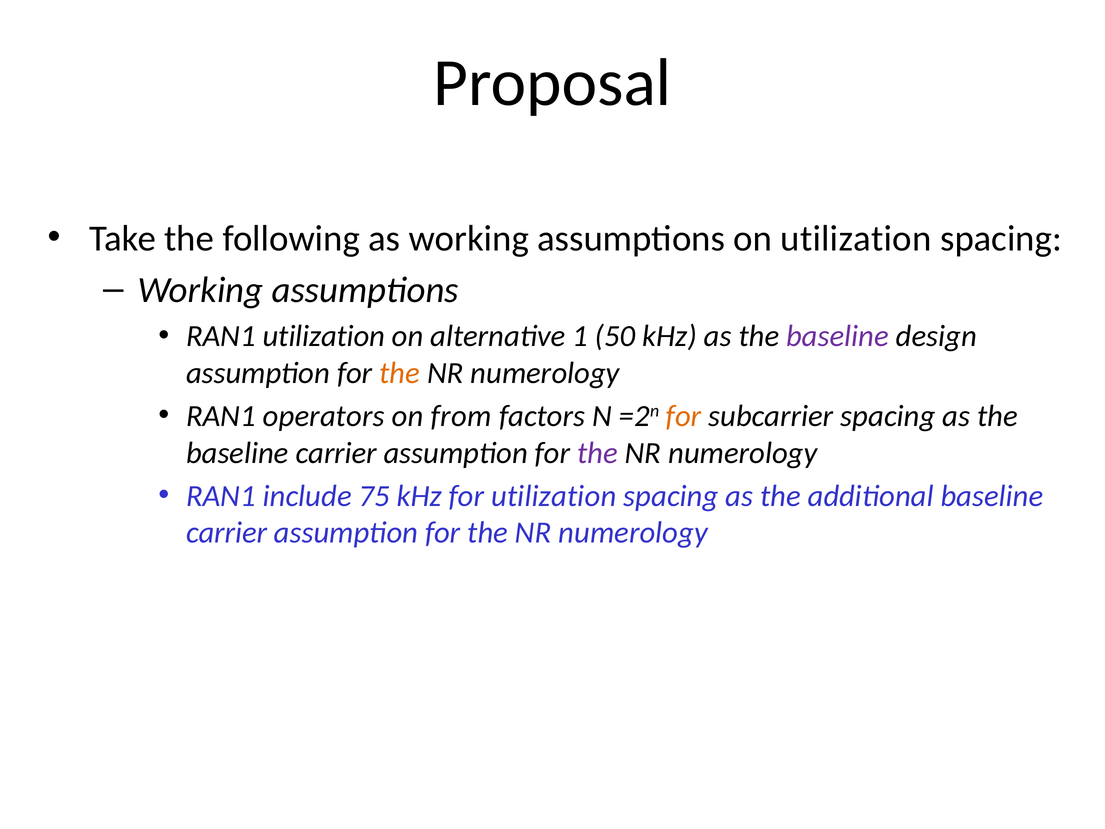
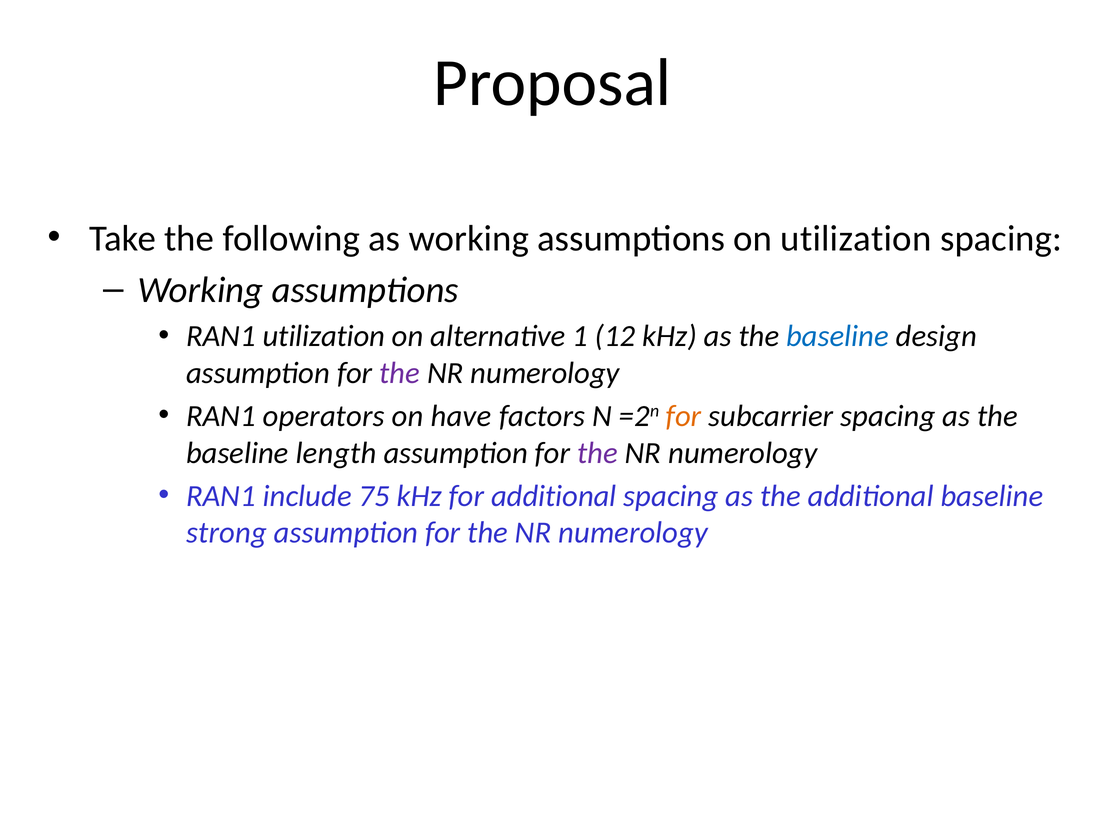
50: 50 -> 12 (615, 336)
baseline colour: purple -> blue (838, 336)
the colour: orange -> purple (400, 373)
from: from -> have (461, 416)
carrier: carrier -> length (336, 453)
for utilization: utilization -> additional (554, 496)
carrier: carrier -> strong (226, 533)
